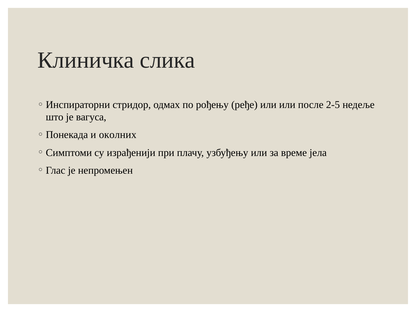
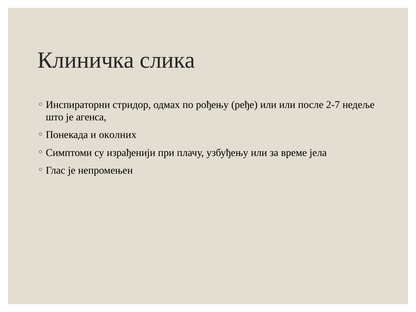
2-5: 2-5 -> 2-7 (333, 105)
вагуса: вагуса -> агенса (91, 117)
